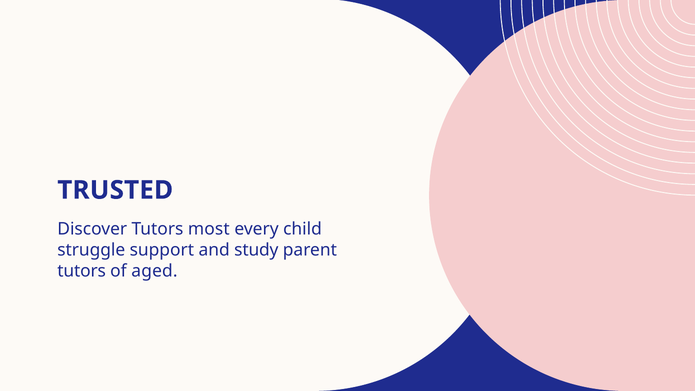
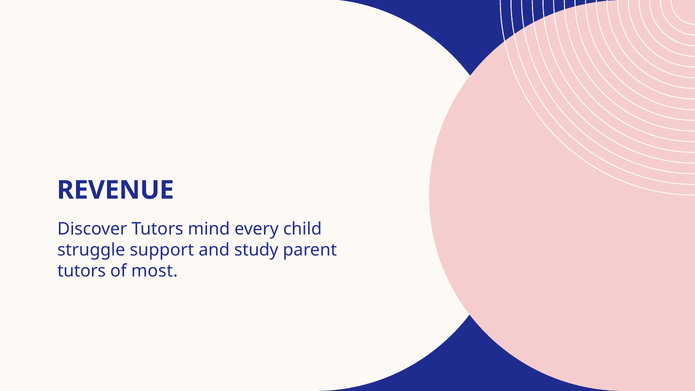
TRUSTED: TRUSTED -> REVENUE (115, 190)
most: most -> mind (209, 229)
aged: aged -> most (154, 271)
